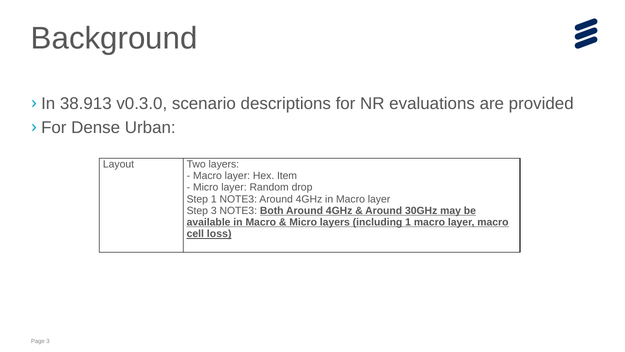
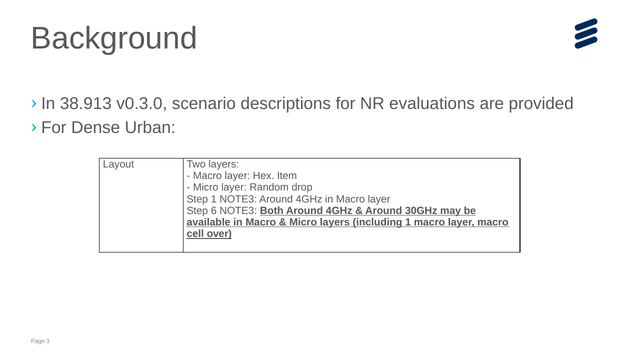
Step 3: 3 -> 6 (214, 210)
loss: loss -> over (219, 234)
